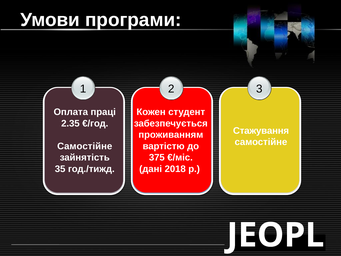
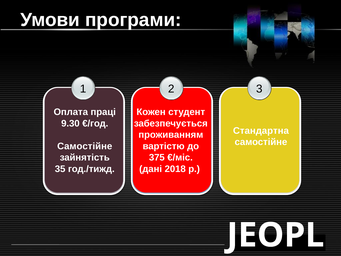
2.35: 2.35 -> 9.30 (70, 123)
Стажування: Стажування -> Стандартна (261, 131)
